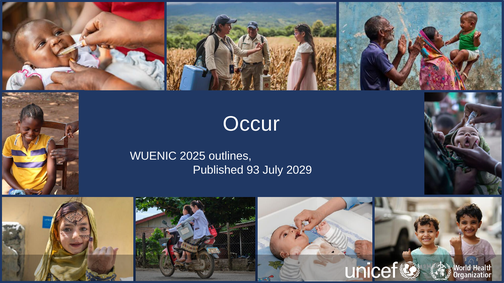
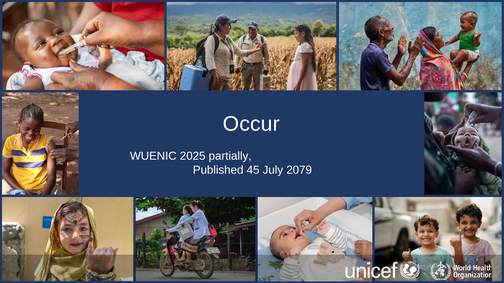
outlines: outlines -> partially (230, 156)
93: 93 -> 45 (253, 170)
2029: 2029 -> 2079 (299, 170)
